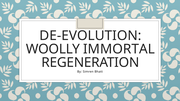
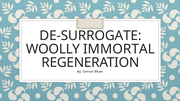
DE-EVOLUTION: DE-EVOLUTION -> DE-SURROGATE (90, 36)
